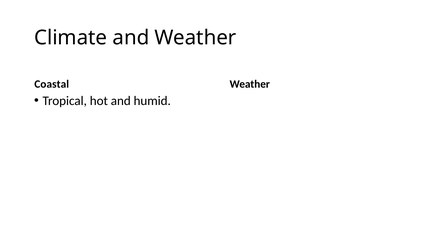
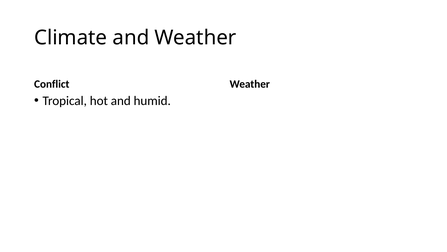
Coastal: Coastal -> Conflict (52, 84)
